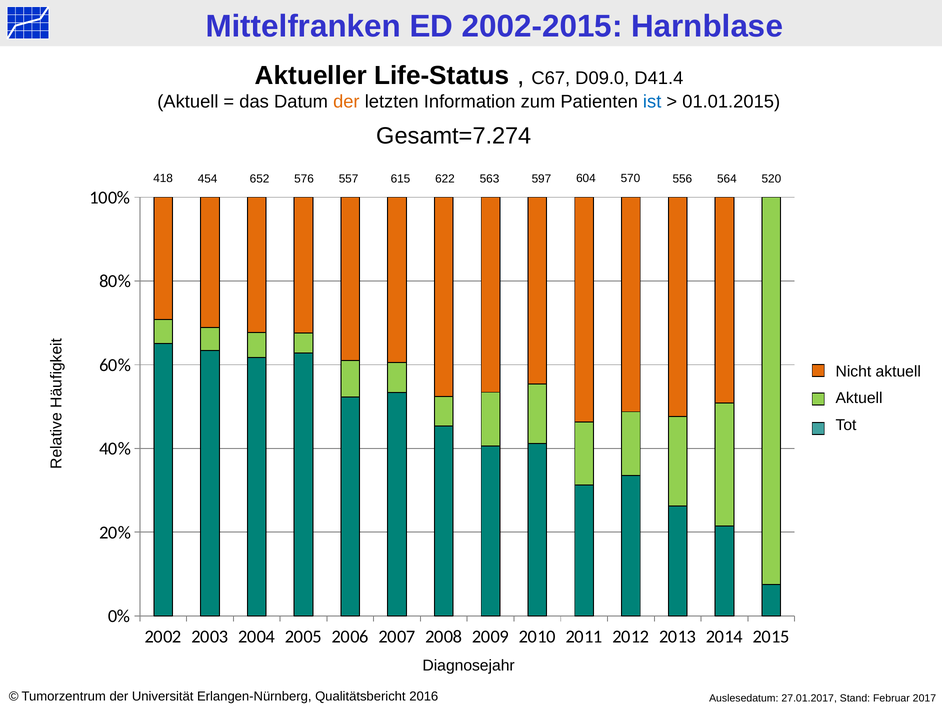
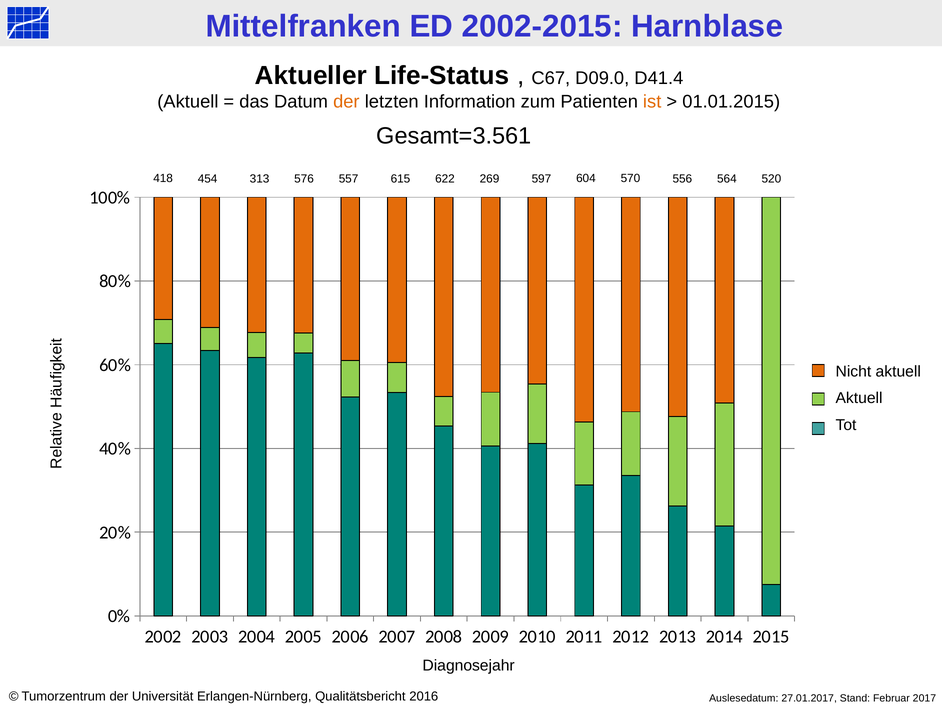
ist colour: blue -> orange (652, 102)
Gesamt=7.274: Gesamt=7.274 -> Gesamt=3.561 (454, 136)
652: 652 -> 313 (260, 179)
563: 563 -> 269 (490, 179)
